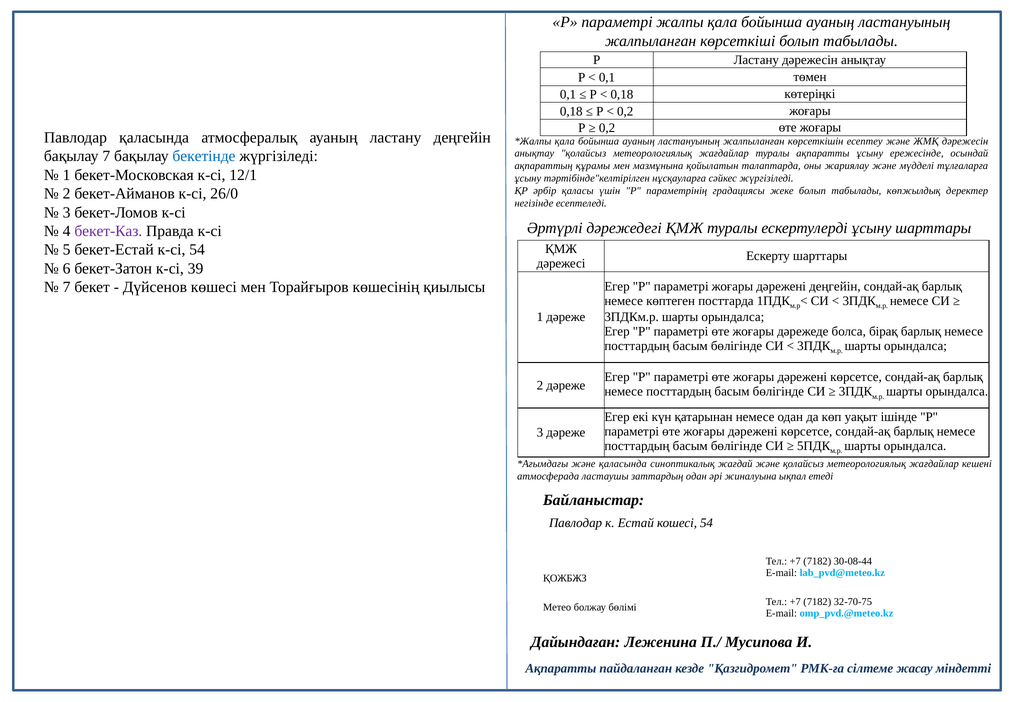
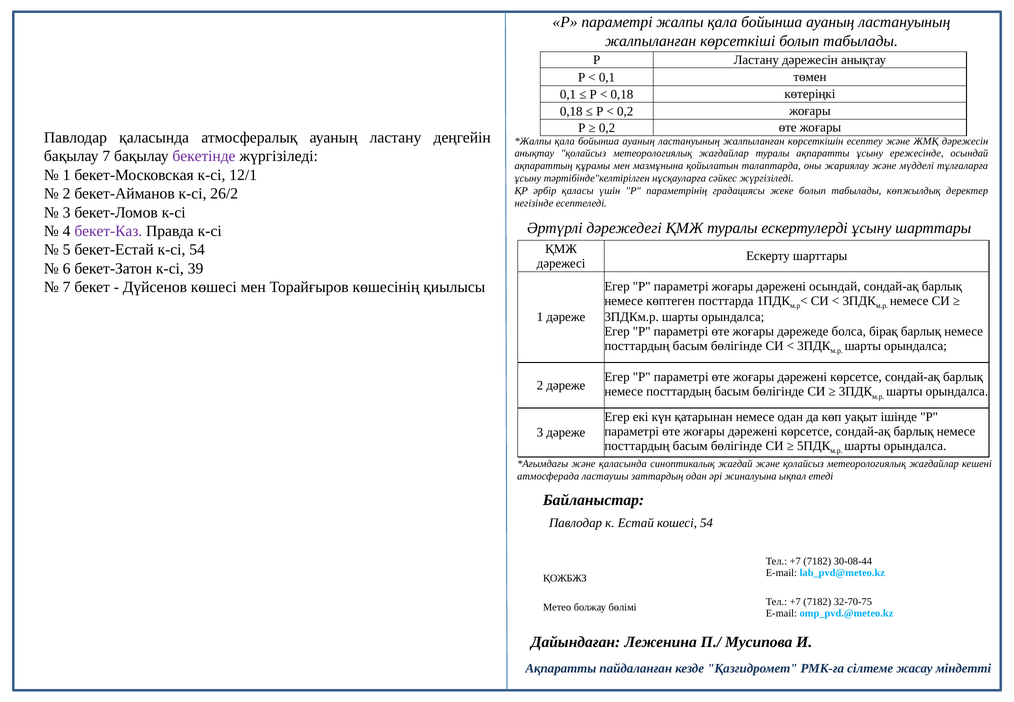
бекетінде colour: blue -> purple (204, 156)
26/0: 26/0 -> 26/2 (224, 194)
дәрежені деңгейін: деңгейін -> осындай (835, 286)
